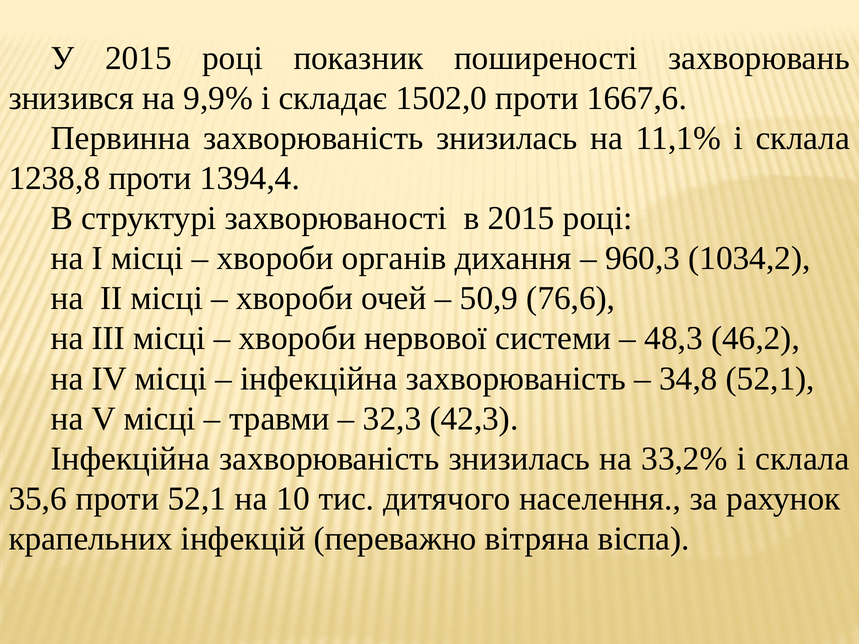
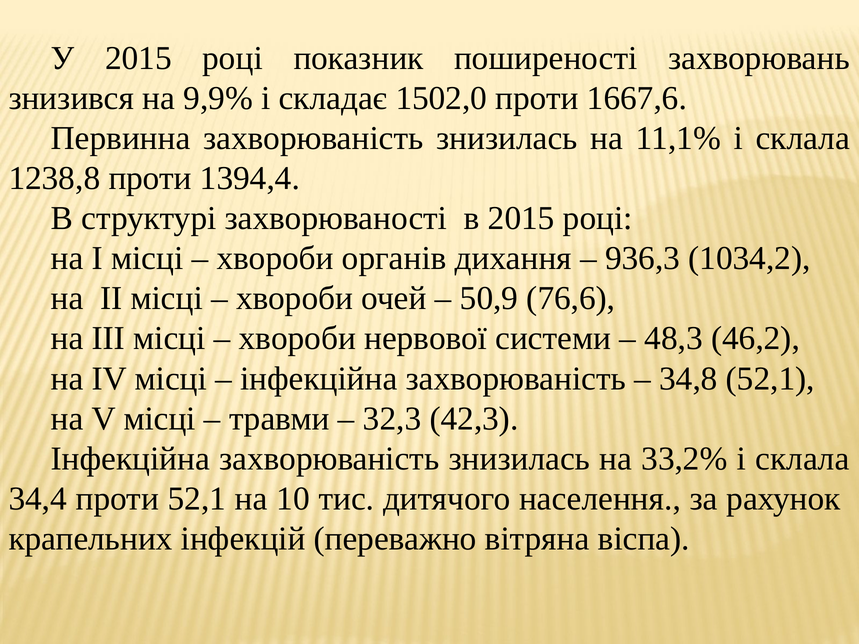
960,3: 960,3 -> 936,3 (643, 258)
35,6: 35,6 -> 34,4 (38, 499)
